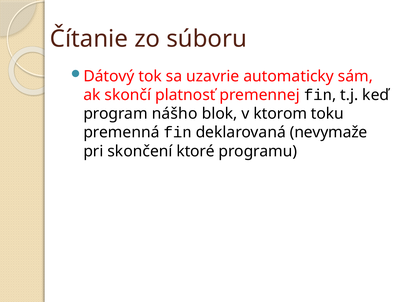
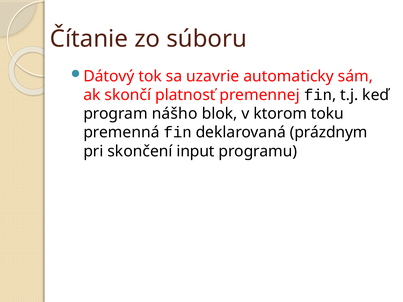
nevymaže: nevymaže -> prázdnym (329, 133)
ktoré: ktoré -> input (196, 151)
